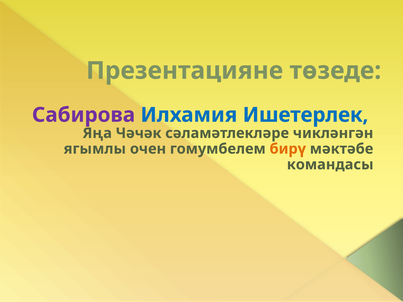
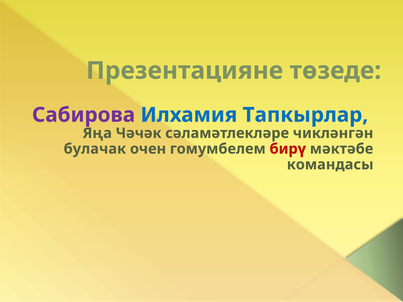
Ишетерлек: Ишетерлек -> Тапкырлар (305, 115)
ягымлы: ягымлы -> булачак (95, 149)
бирү colour: orange -> red (288, 149)
